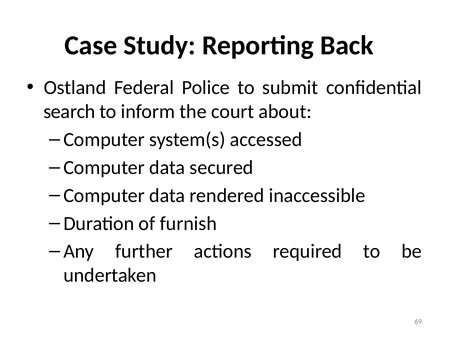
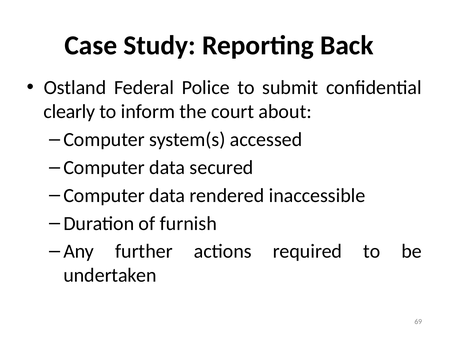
search: search -> clearly (69, 111)
